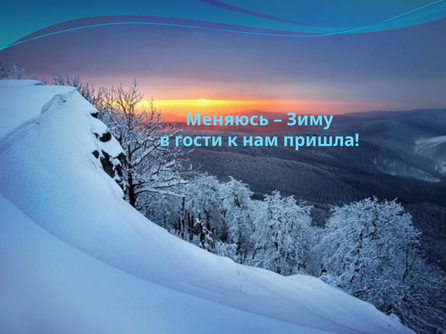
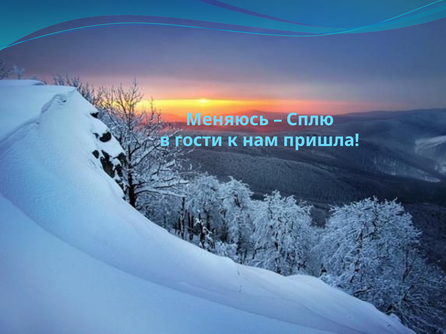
Зиму: Зиму -> Сплю (310, 120)
